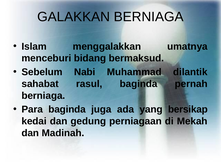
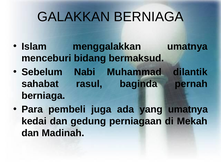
Para baginda: baginda -> pembeli (67, 109)
yang bersikap: bersikap -> umatnya (188, 109)
